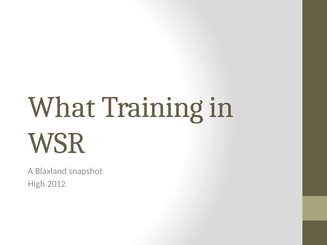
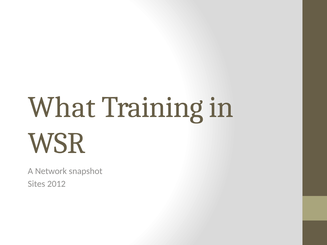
Blaxland: Blaxland -> Network (51, 171)
High: High -> Sites (36, 184)
